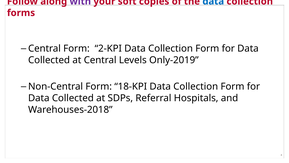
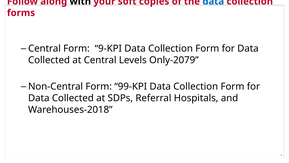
with colour: purple -> black (80, 1)
2-KPI: 2-KPI -> 9-KPI (108, 48)
Only-2019: Only-2019 -> Only-2079 (174, 60)
18-KPI: 18-KPI -> 99-KPI (131, 86)
